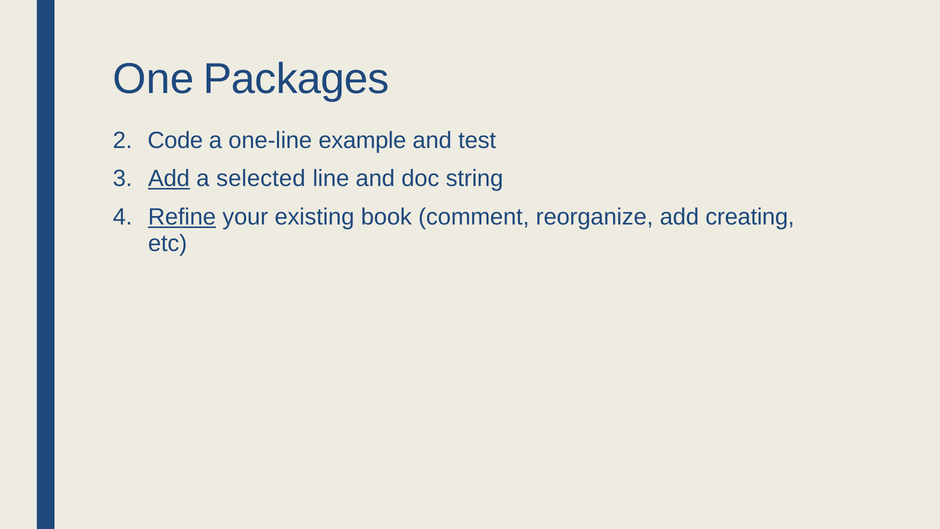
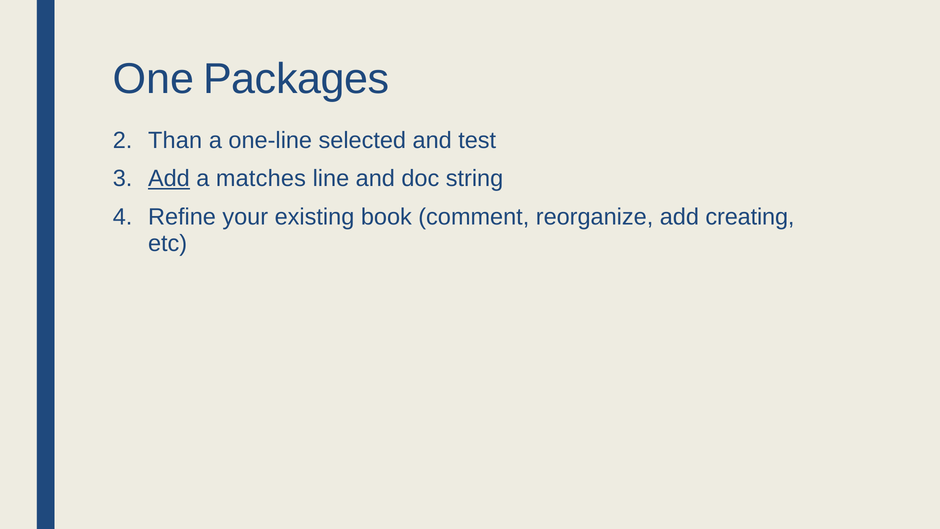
Code: Code -> Than (175, 140)
example: example -> selected (362, 140)
selected: selected -> matches (261, 179)
Refine underline: present -> none (182, 217)
